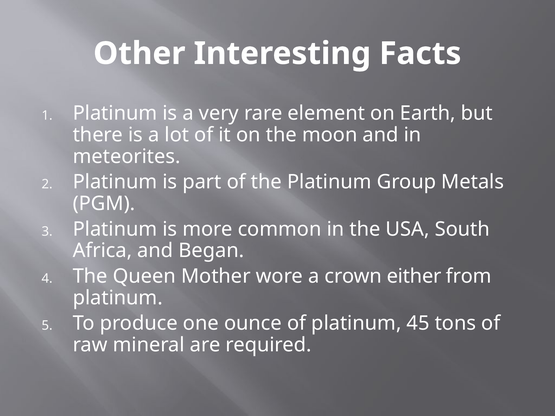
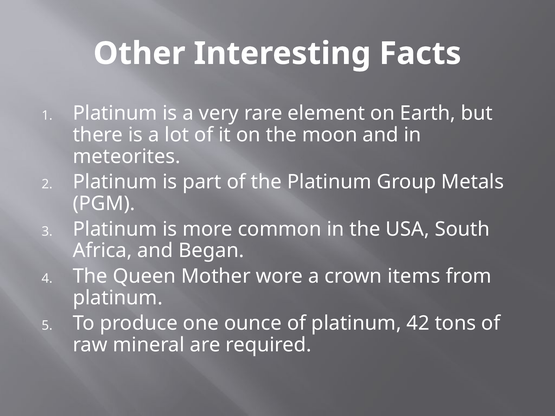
either: either -> items (414, 276)
45: 45 -> 42 (418, 324)
